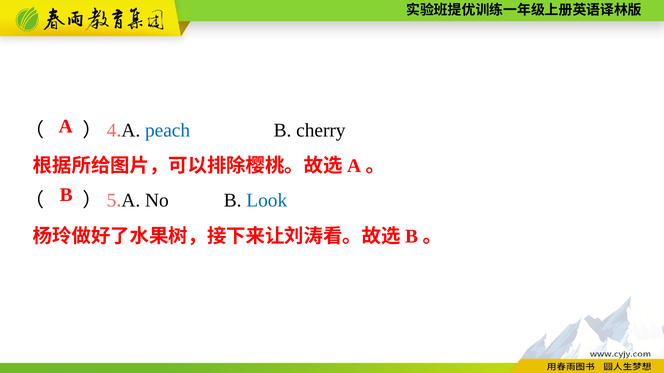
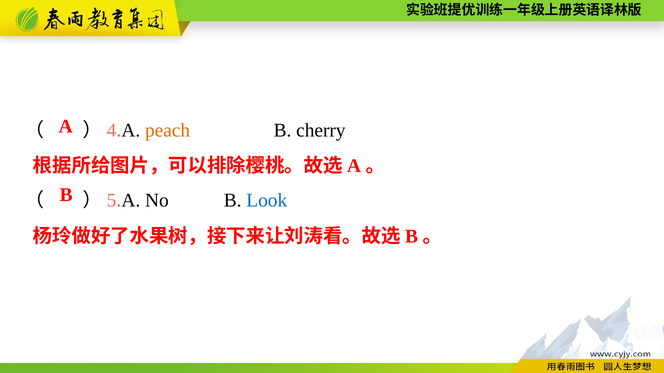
peach colour: blue -> orange (168, 131)
